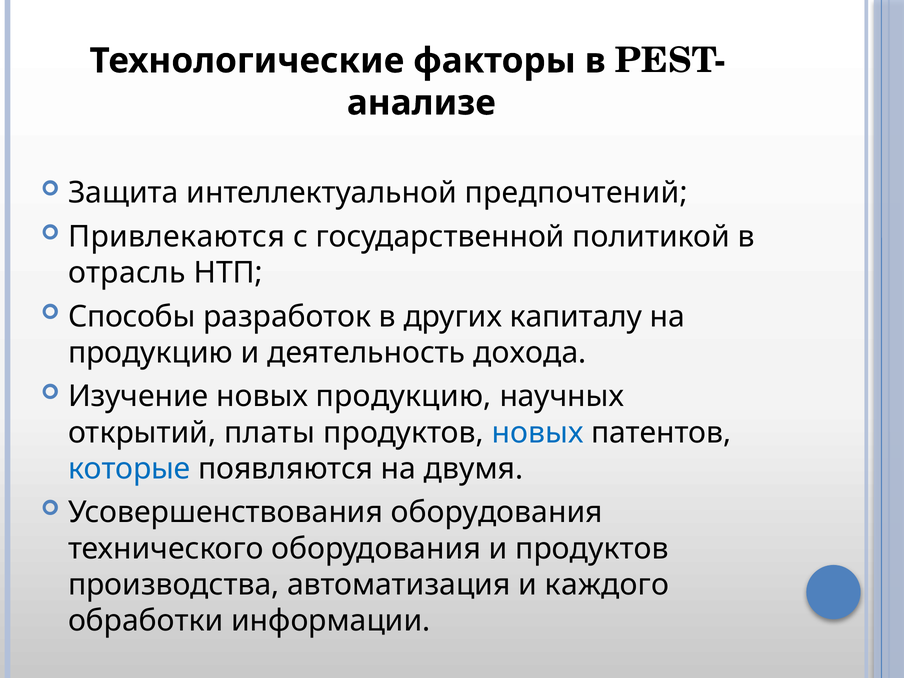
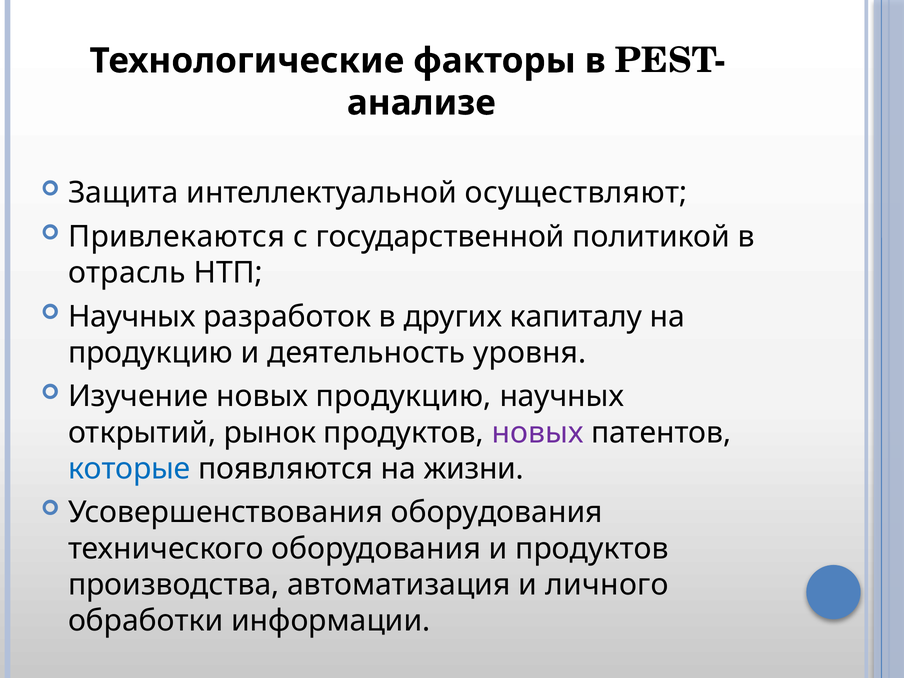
предпочтений: предпочтений -> осуществляют (576, 193)
Способы: Способы -> Научных (132, 317)
дохода: дохода -> уровня (530, 353)
платы: платы -> рынок (270, 433)
новых colour: blue -> purple (538, 433)
двумя: двумя -> жизни (474, 469)
каждого: каждого -> личного (607, 585)
